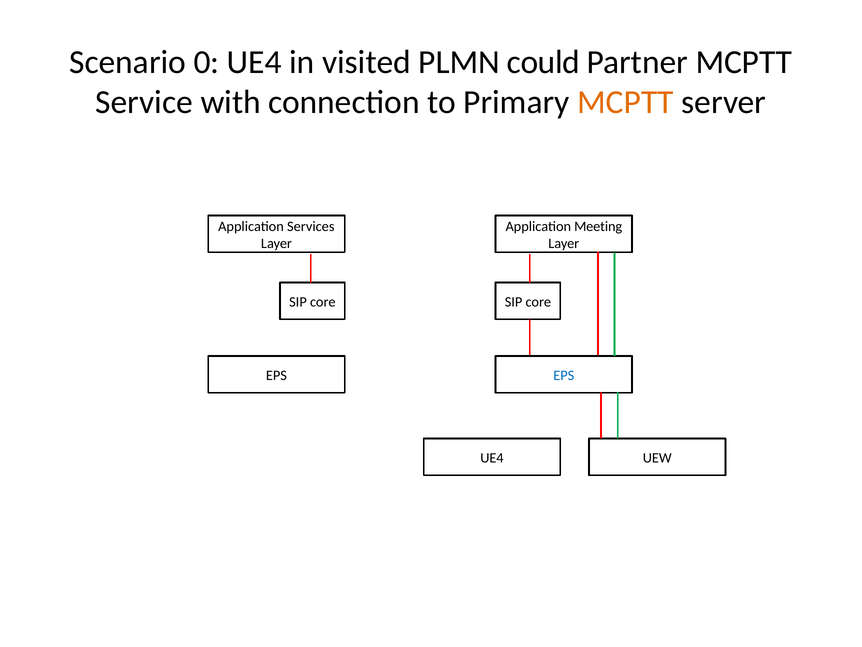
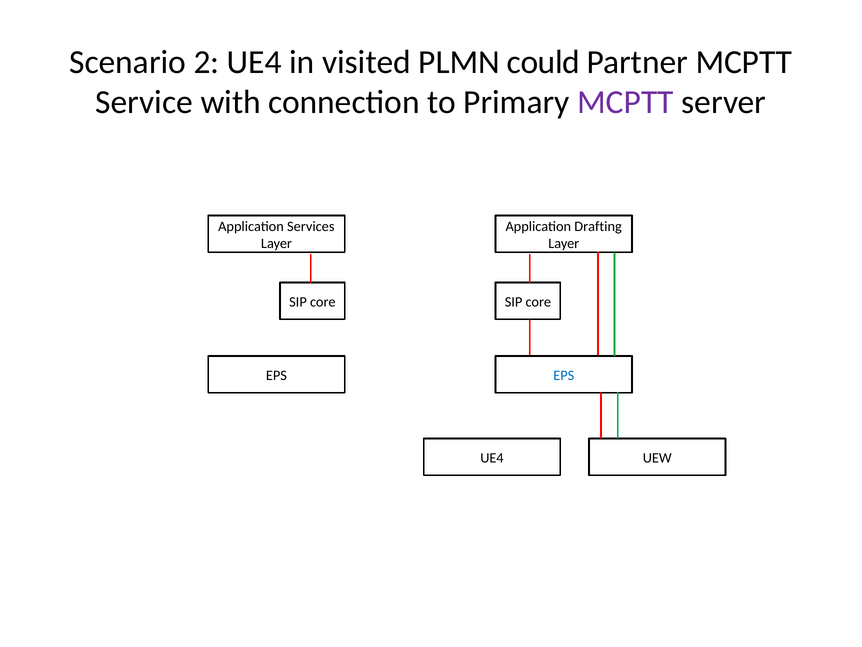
0: 0 -> 2 (206, 62)
MCPTT colour: orange -> purple (625, 102)
Meeting: Meeting -> Drafting (598, 226)
